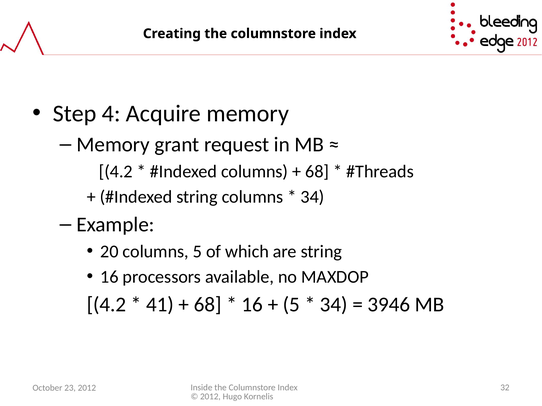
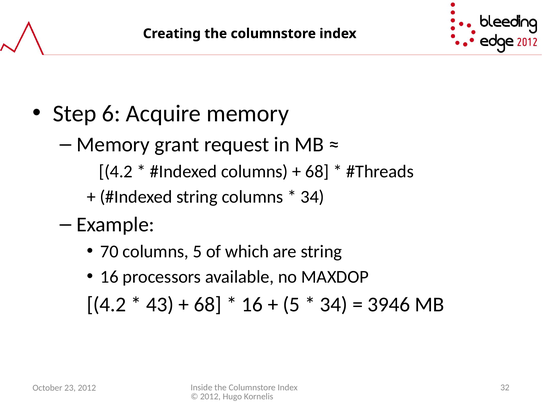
4: 4 -> 6 (111, 114)
20: 20 -> 70 (109, 252)
41: 41 -> 43 (160, 305)
